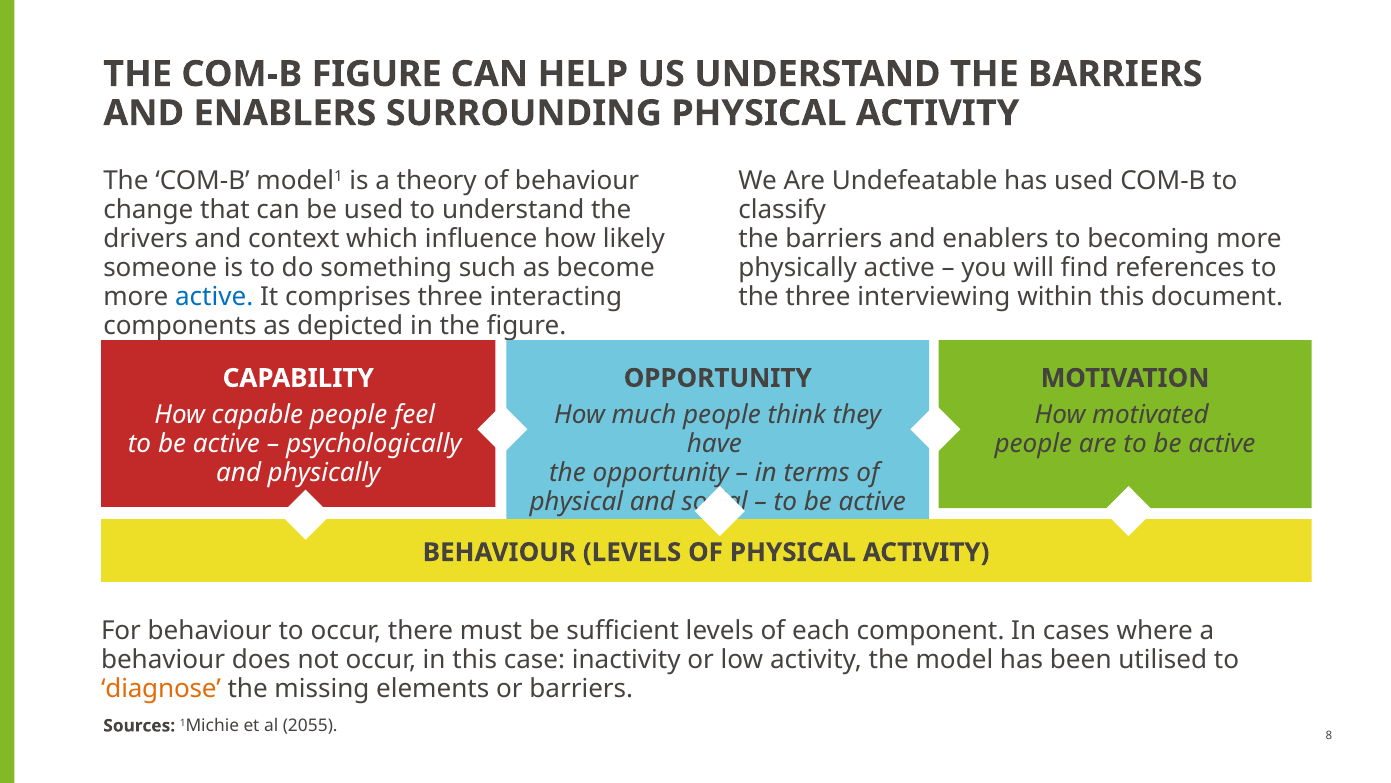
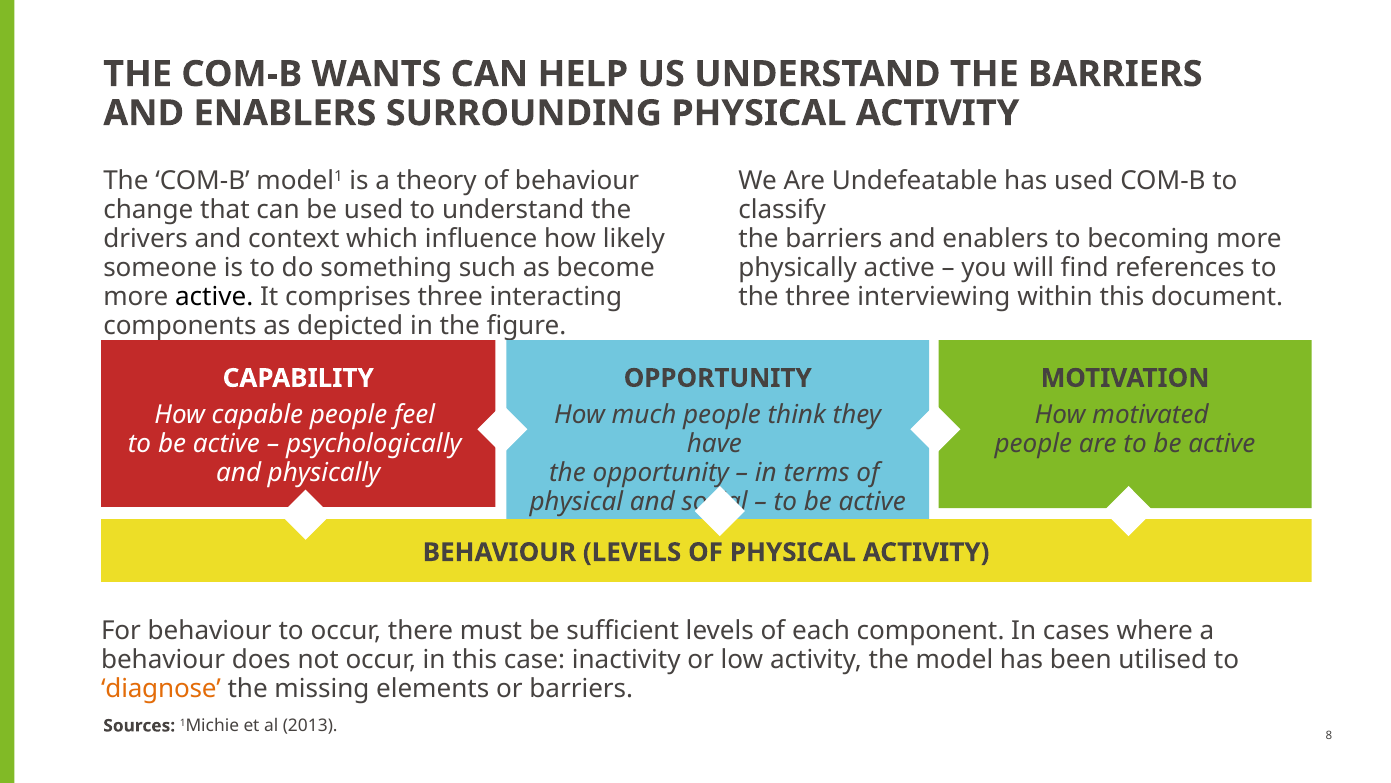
COM-B FIGURE: FIGURE -> WANTS (377, 74)
active colour: blue -> black (214, 296)
2055: 2055 -> 2013 (310, 725)
